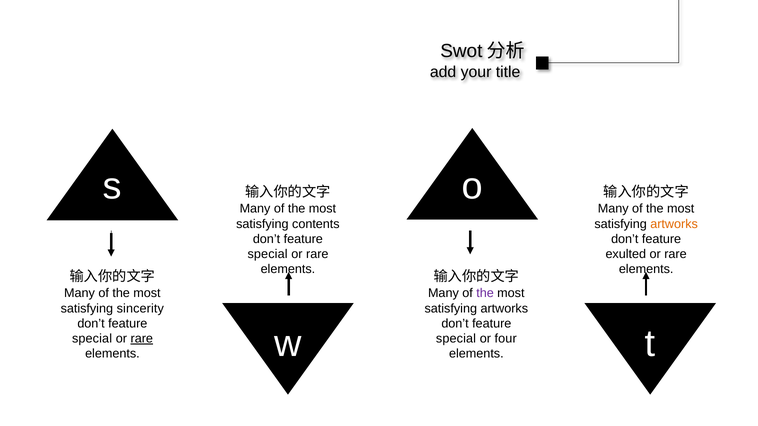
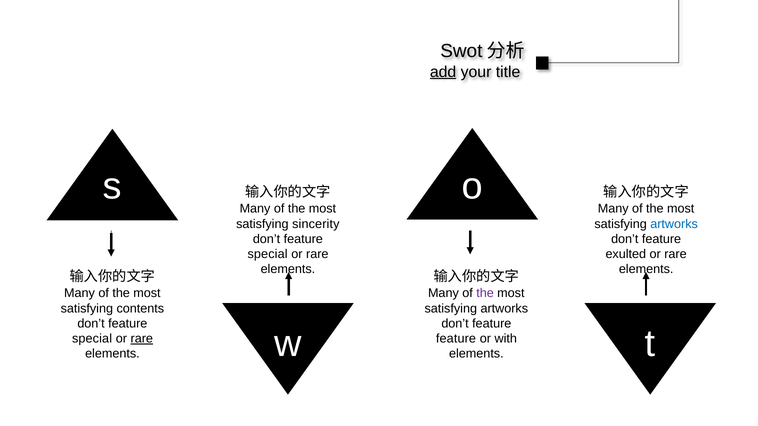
add underline: none -> present (443, 72)
contents: contents -> sincerity (316, 224)
artworks colour: orange -> blue (674, 224)
sincerity: sincerity -> contents (140, 309)
special: special -> feature (456, 339)
four: four -> with (506, 339)
